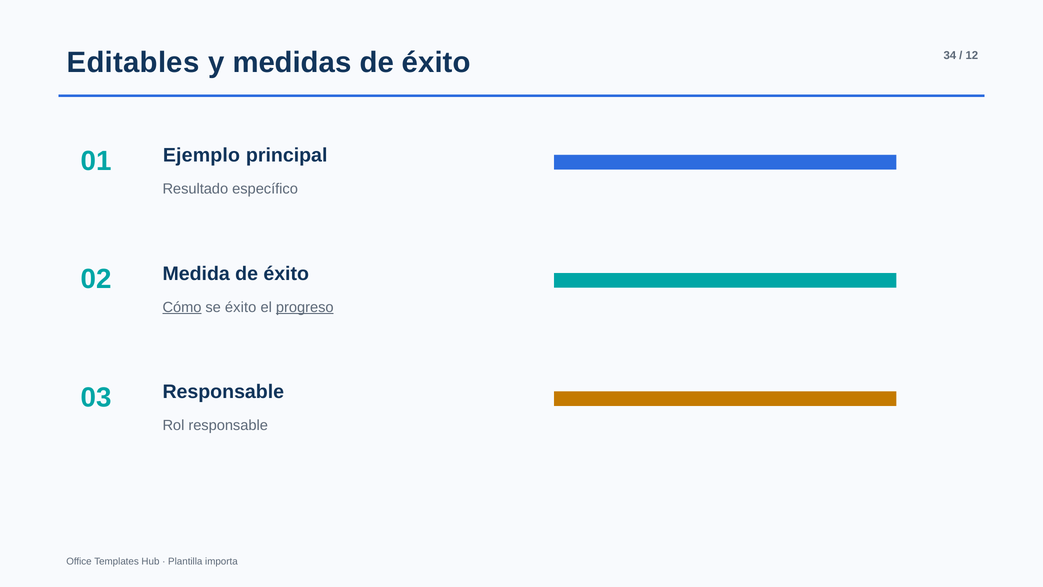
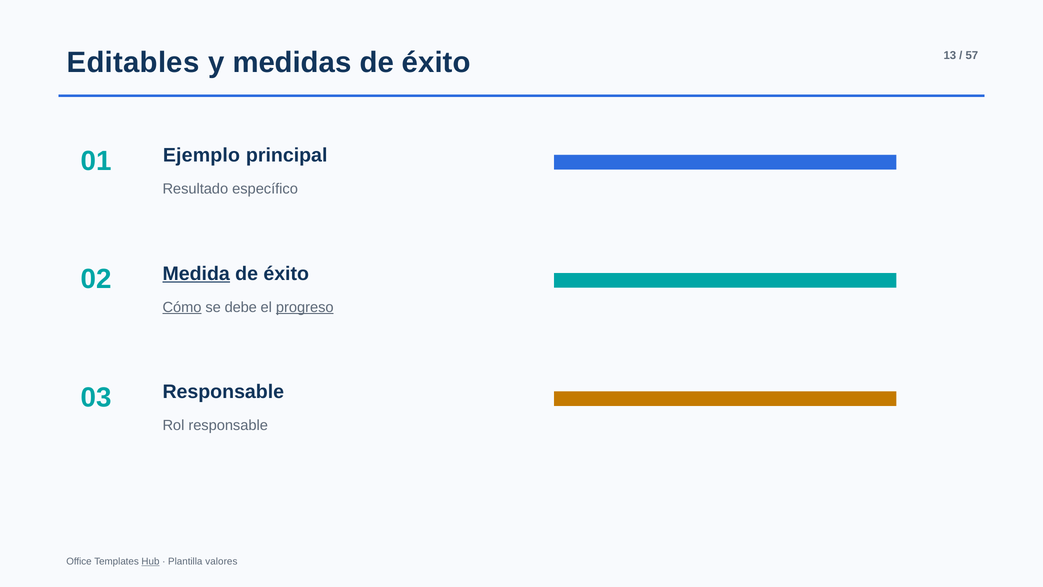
34: 34 -> 13 (950, 55)
12: 12 -> 57 (972, 55)
Medida underline: none -> present (196, 274)
se éxito: éxito -> debe (241, 307)
Hub underline: none -> present (150, 561)
importa: importa -> valores (221, 561)
